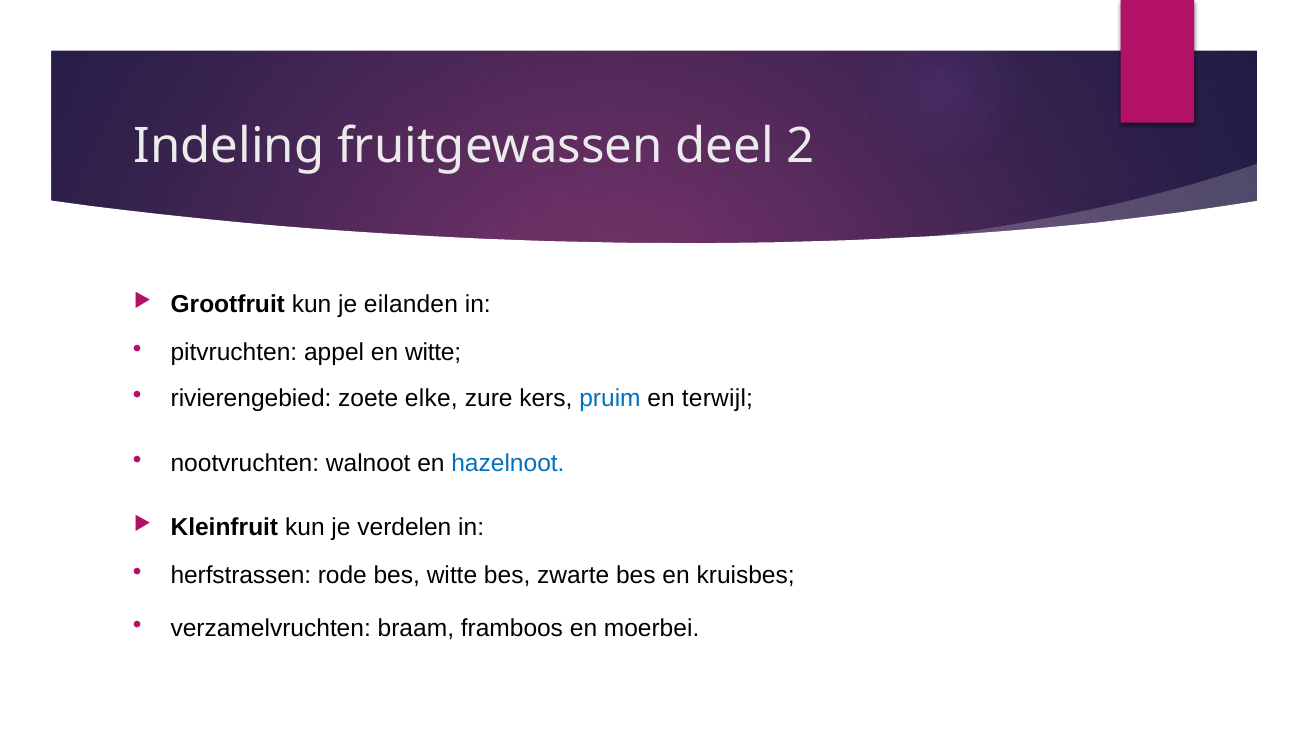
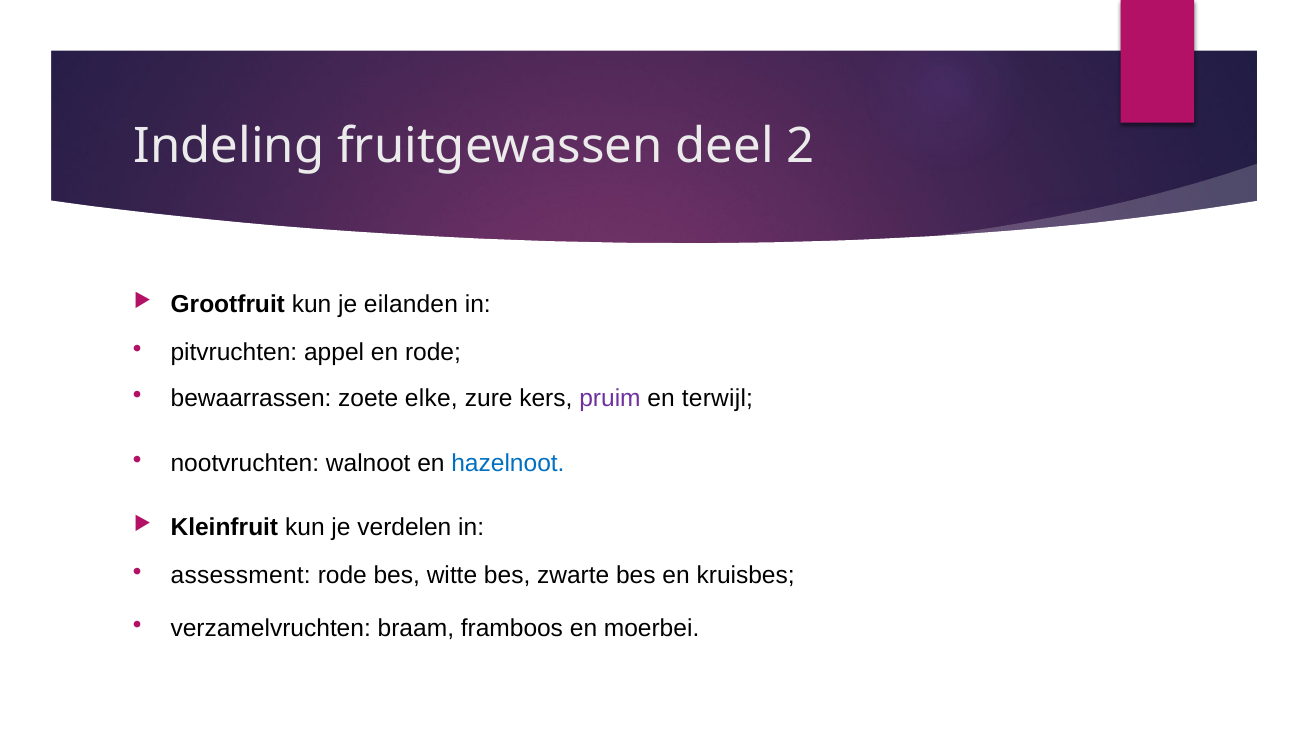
en witte: witte -> rode (433, 352)
rivierengebied: rivierengebied -> bewaarrassen (251, 399)
pruim colour: blue -> purple (610, 399)
herfstrassen: herfstrassen -> assessment (241, 576)
